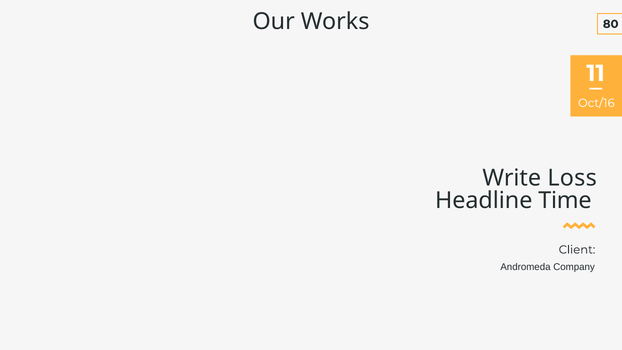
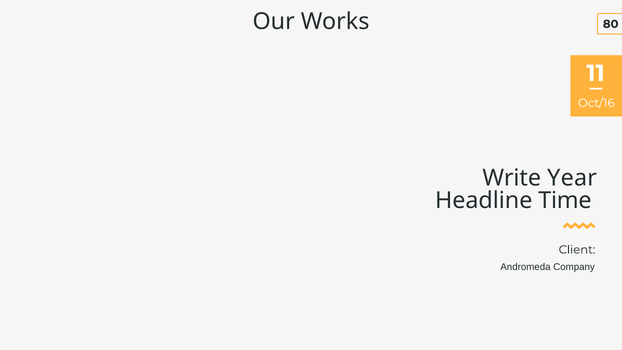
Loss: Loss -> Year (572, 178)
